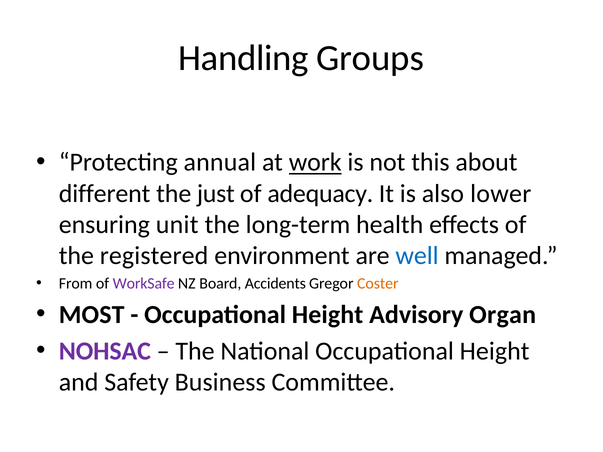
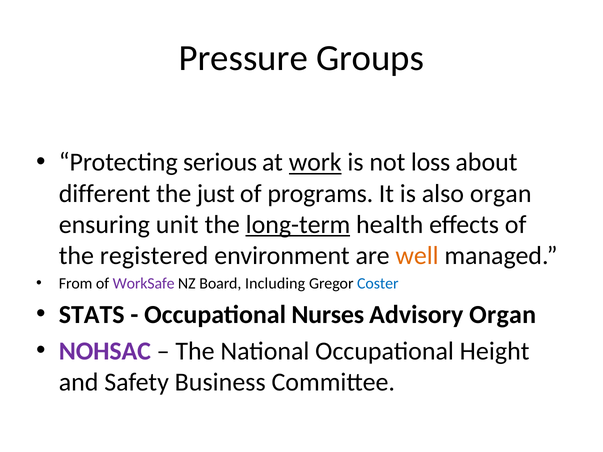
Handling: Handling -> Pressure (243, 58)
annual: annual -> serious (220, 162)
this: this -> loss (431, 162)
adequacy: adequacy -> programs (320, 194)
also lower: lower -> organ (501, 194)
long-term underline: none -> present (298, 225)
well colour: blue -> orange (417, 256)
Accidents: Accidents -> Including (275, 284)
Coster colour: orange -> blue (378, 284)
MOST: MOST -> STATS (92, 315)
Height: Height -> Nurses (328, 315)
